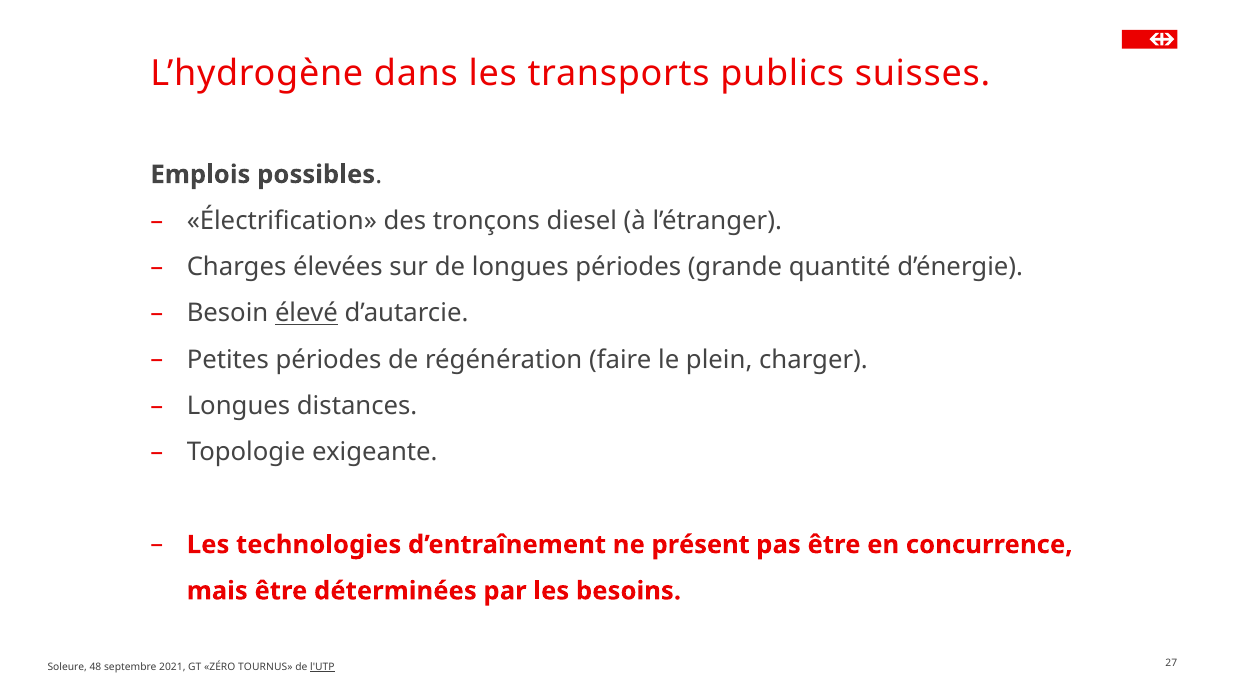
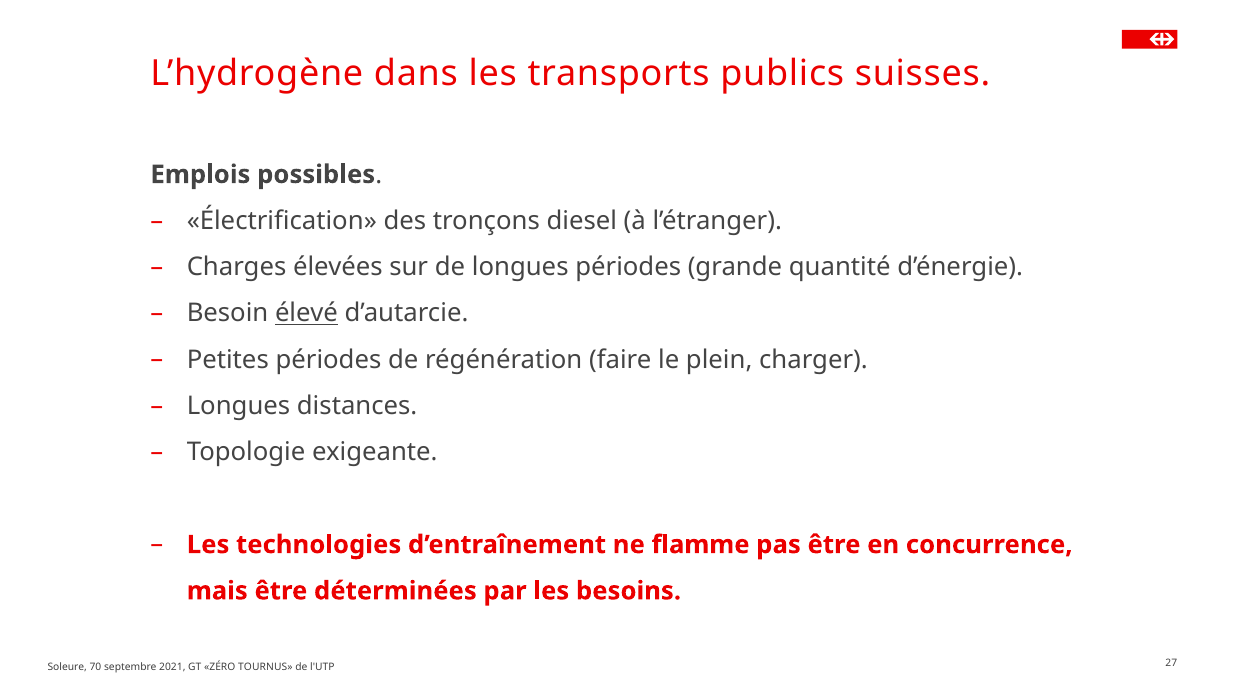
présent: présent -> flamme (701, 544)
48: 48 -> 70 (95, 667)
l'UTP underline: present -> none (322, 667)
